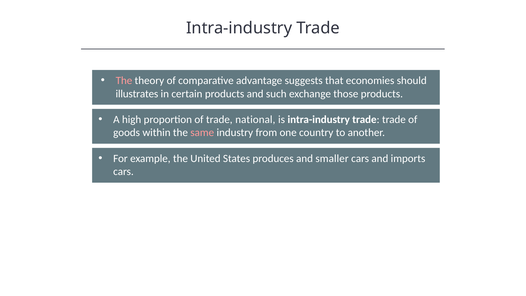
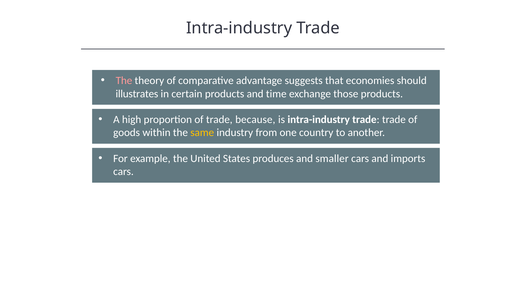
such: such -> time (276, 94)
national: national -> because (255, 119)
same colour: pink -> yellow (202, 133)
